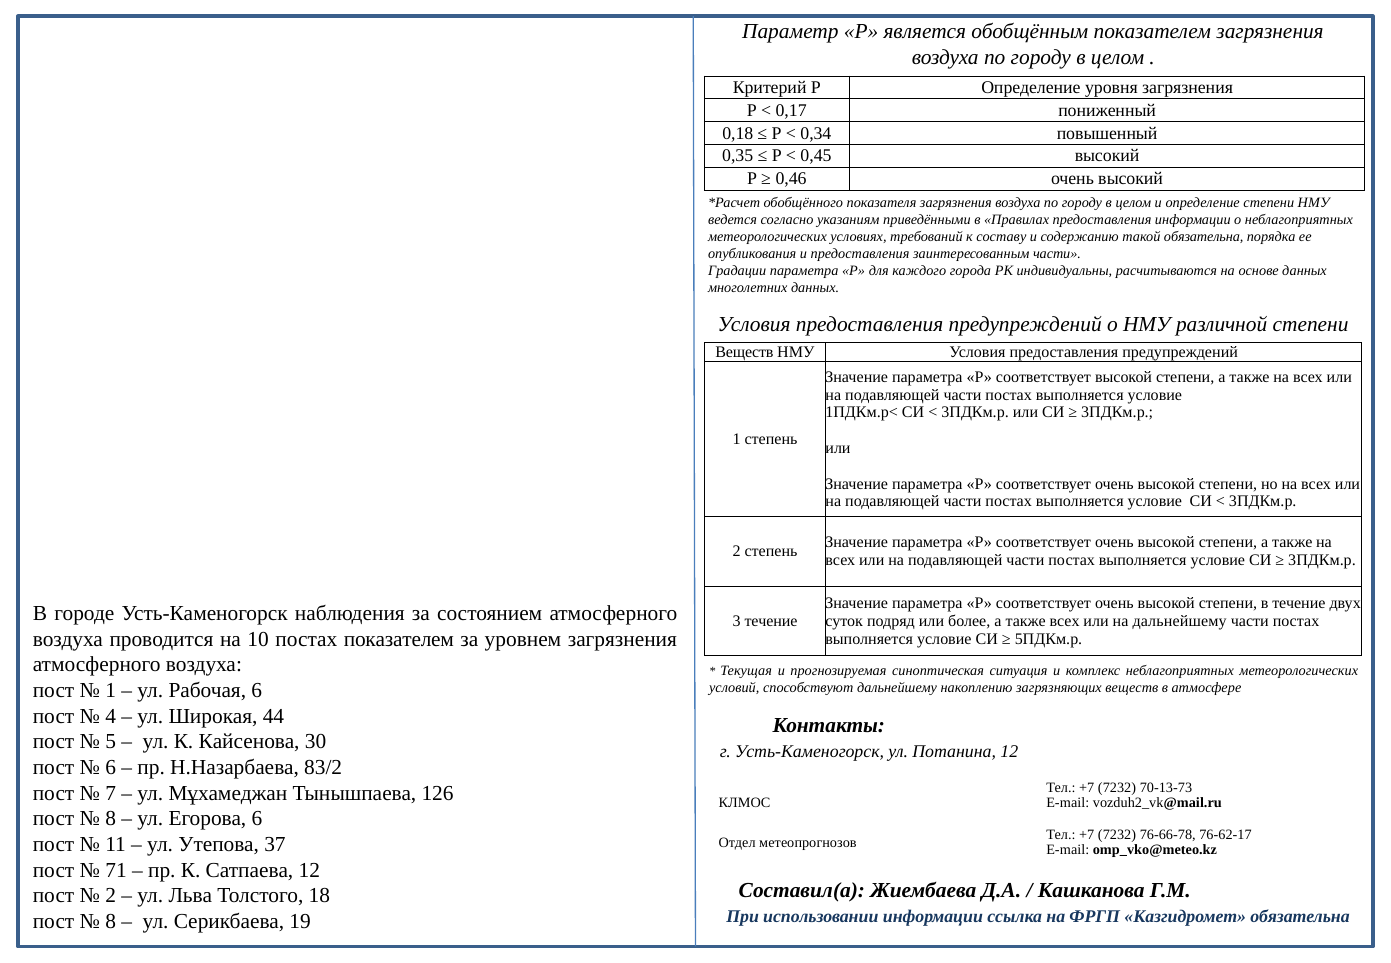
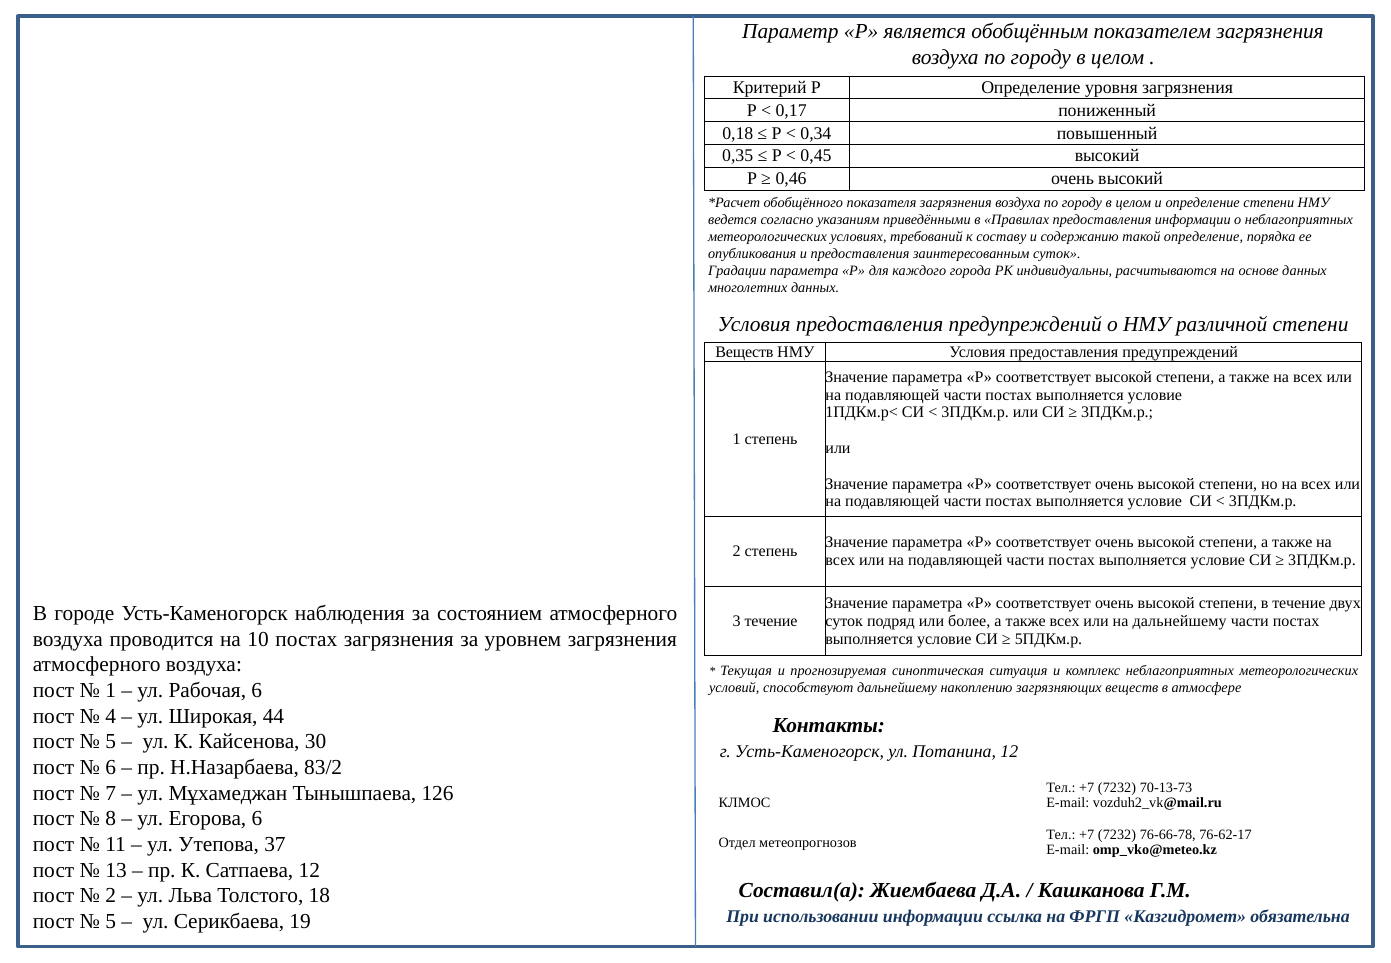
такой обязательна: обязательна -> определение (1204, 237)
заинтересованным части: части -> суток (1057, 254)
постах показателем: показателем -> загрязнения (399, 639)
71: 71 -> 13 (116, 870)
8: 8 -> 5 (111, 921)
